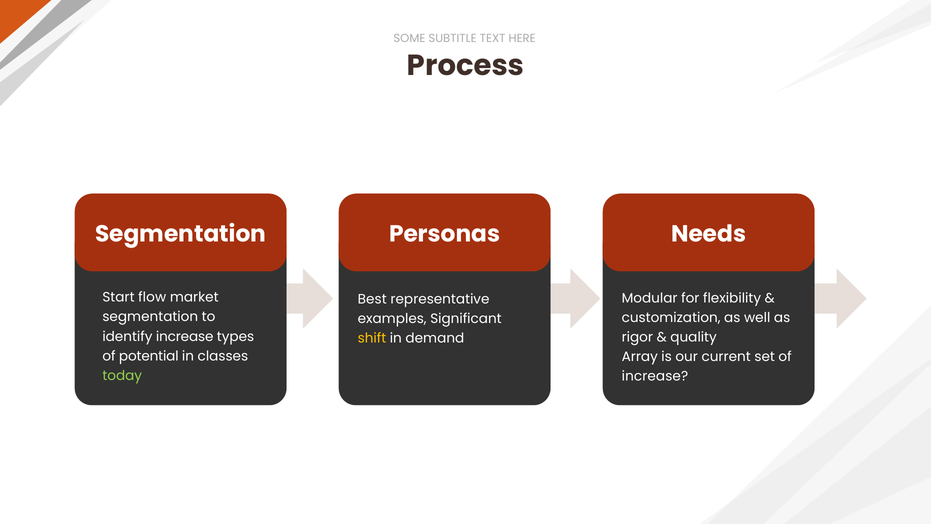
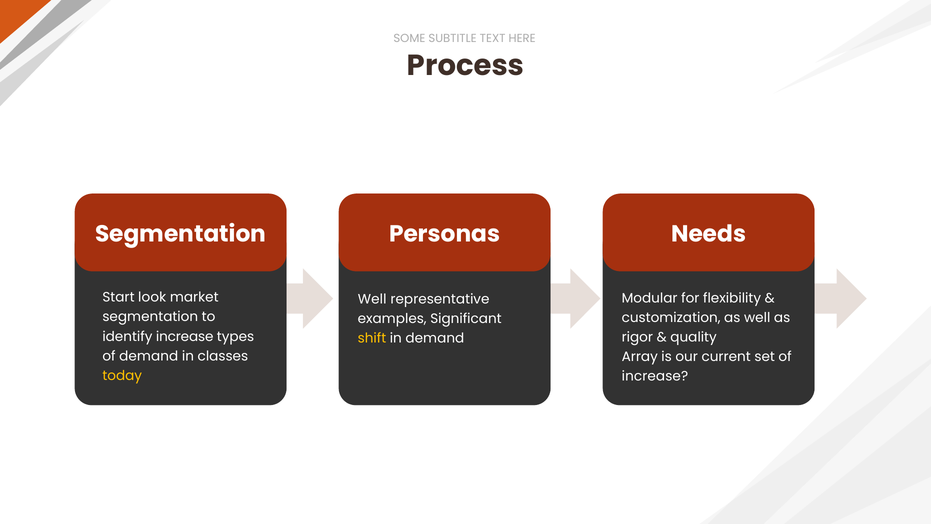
flow: flow -> look (152, 297)
Best: Best -> Well (372, 299)
of potential: potential -> demand (149, 356)
today colour: light green -> yellow (122, 375)
